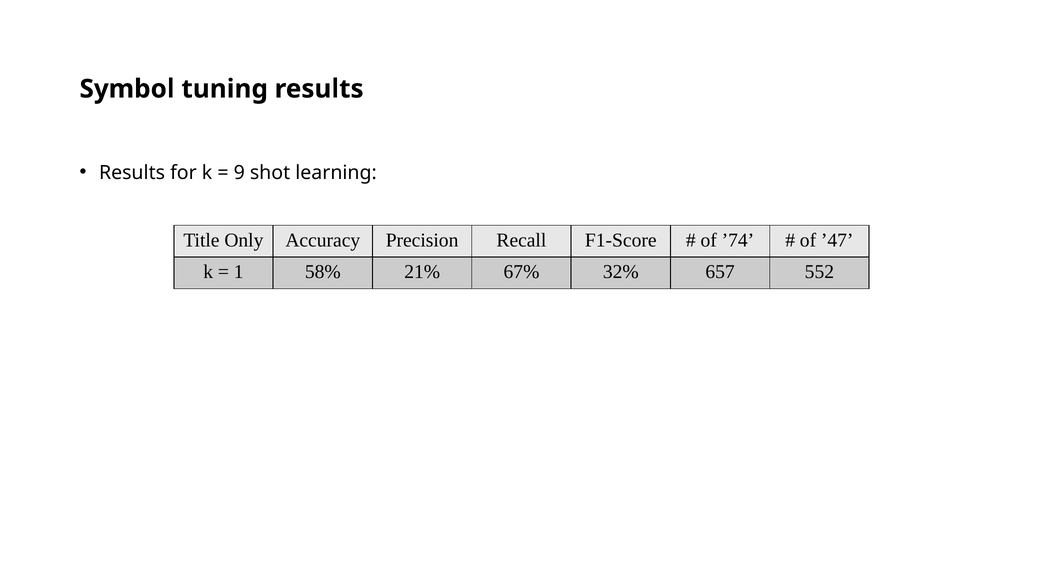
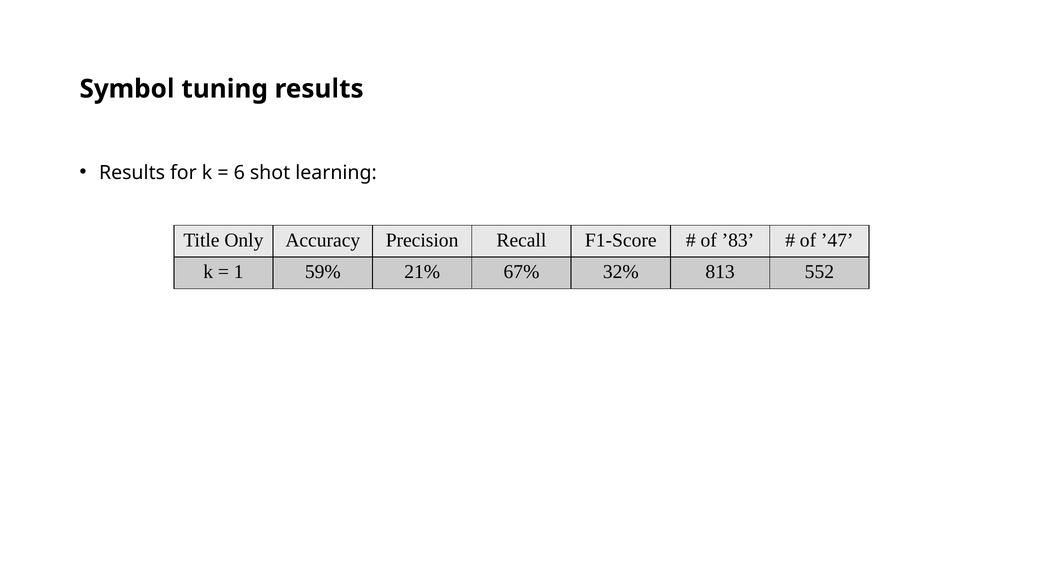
9: 9 -> 6 (239, 173)
’74: ’74 -> ’83 (738, 240)
58%: 58% -> 59% (323, 272)
657: 657 -> 813 (720, 272)
